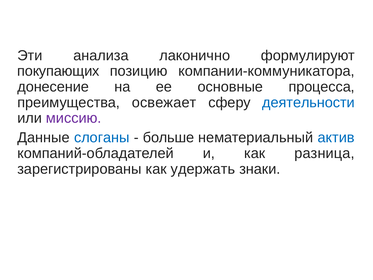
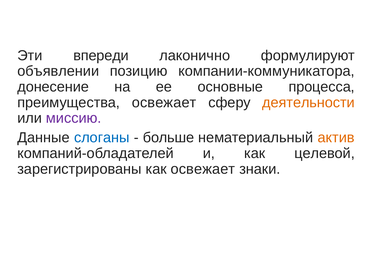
анализа: анализа -> впереди (101, 55)
покупающих: покупающих -> объявлении (58, 71)
деятельности colour: blue -> orange (308, 102)
актив colour: blue -> orange (336, 138)
разница: разница -> целевой (325, 153)
как удержать: удержать -> освежает (203, 169)
